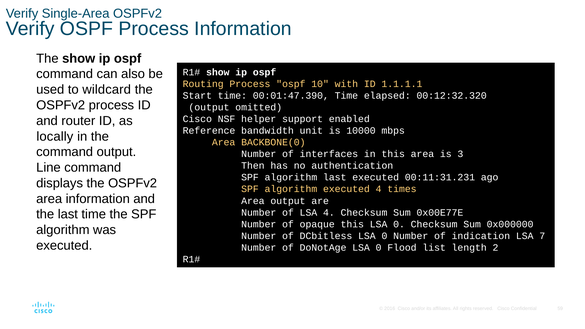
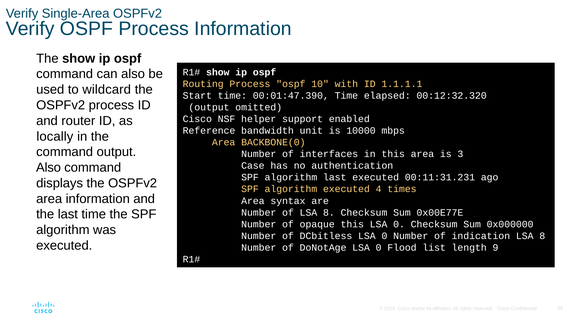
Line: Line -> Also (49, 168)
Then: Then -> Case (253, 166)
Area output: output -> syntax (288, 201)
of LSA 4: 4 -> 8 (329, 213)
indication LSA 7: 7 -> 8 (542, 236)
2: 2 -> 9 (495, 248)
